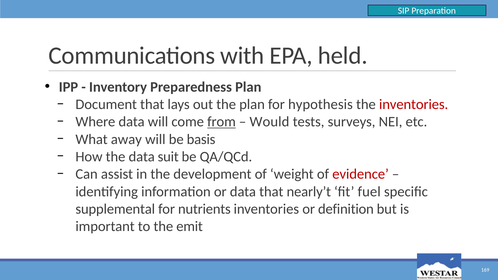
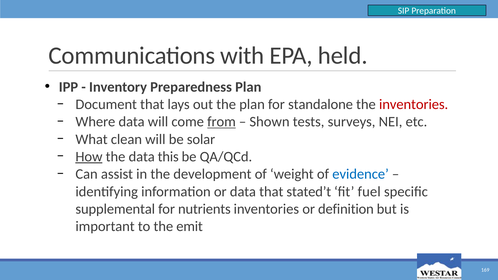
hypothesis: hypothesis -> standalone (321, 104)
Would: Would -> Shown (270, 122)
away: away -> clean (126, 139)
basis: basis -> solar (201, 139)
How underline: none -> present (89, 157)
suit: suit -> this (168, 157)
evidence colour: red -> blue (361, 174)
nearly’t: nearly’t -> stated’t (309, 192)
